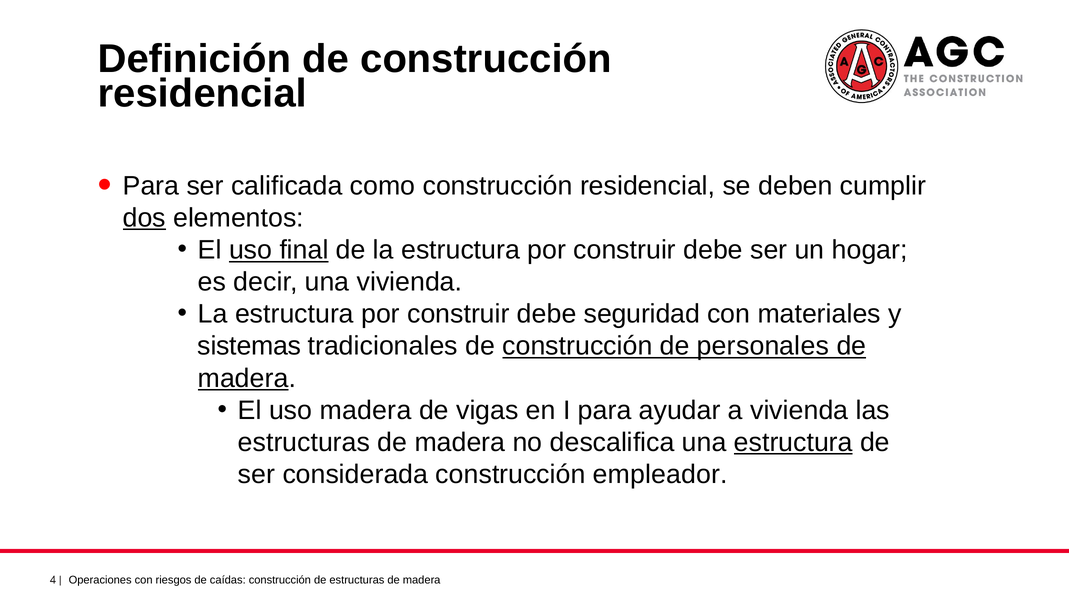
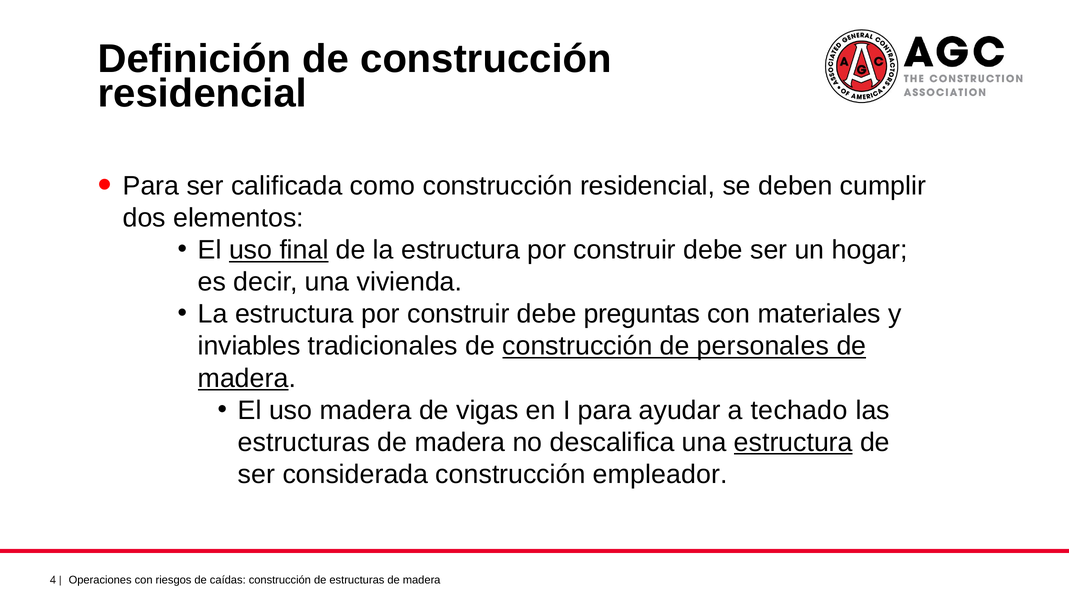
dos underline: present -> none (144, 218)
seguridad: seguridad -> preguntas (642, 314)
sistemas: sistemas -> inviables (249, 346)
a vivienda: vivienda -> techado (799, 410)
